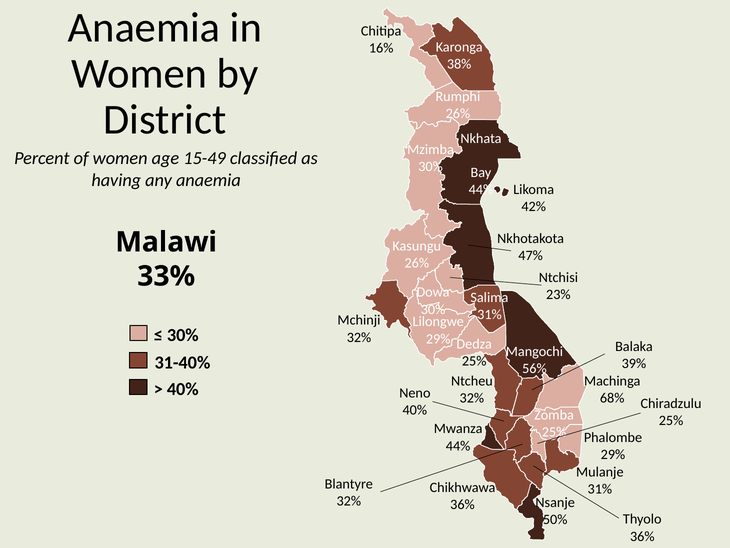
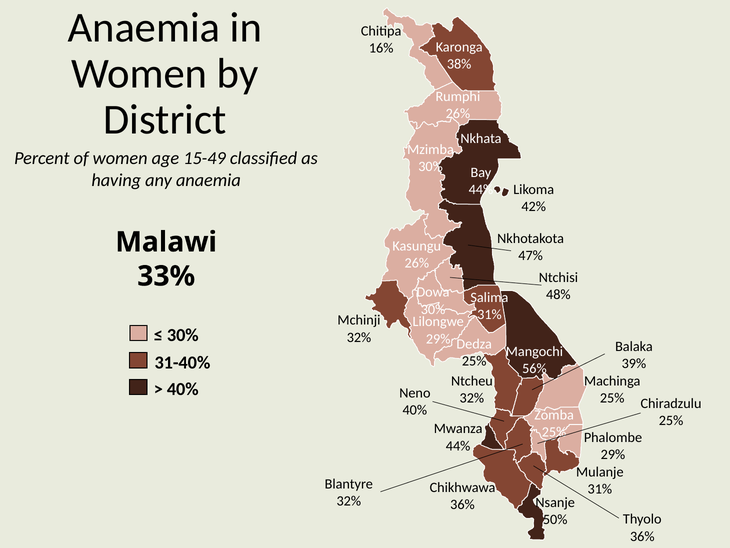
23%: 23% -> 48% (558, 294)
68%: 68% -> 25% (612, 398)
